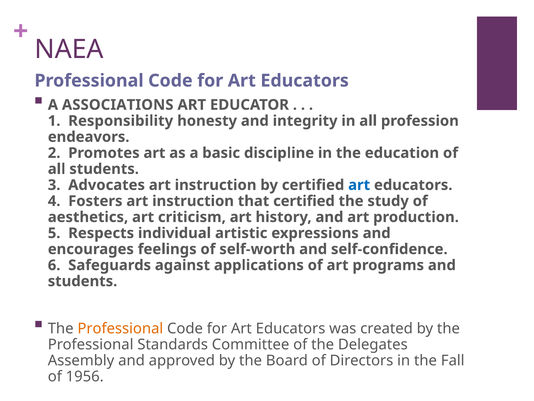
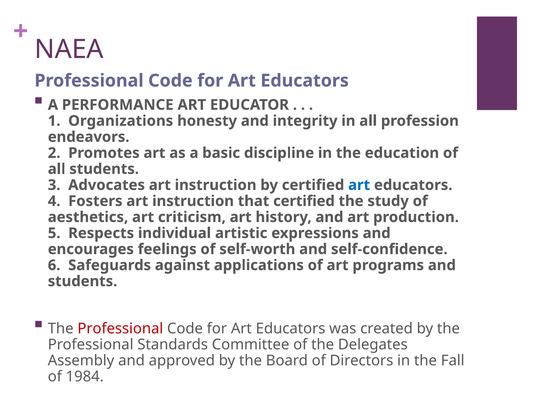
ASSOCIATIONS: ASSOCIATIONS -> PERFORMANCE (118, 105)
Responsibility: Responsibility -> Organizations (121, 121)
Professional colour: orange -> red (120, 328)
1956: 1956 -> 1984 (85, 376)
